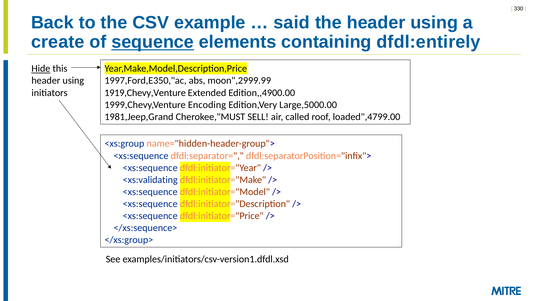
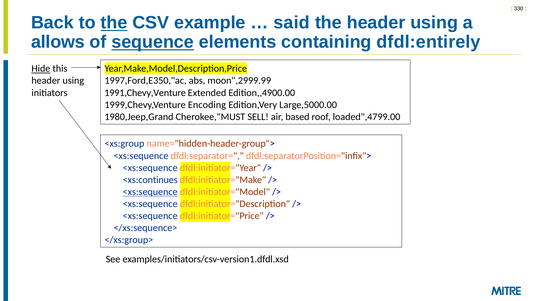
the underline: none -> present (114, 23)
create: create -> allows (58, 42)
1919,Chevy,Venture: 1919,Chevy,Venture -> 1991,Chevy,Venture (145, 93)
1981,Jeep,Grand: 1981,Jeep,Grand -> 1980,Jeep,Grand (139, 117)
called: called -> based (297, 117)
<xs:validating: <xs:validating -> <xs:continues (150, 180)
<xs:sequence underline: none -> present (150, 192)
